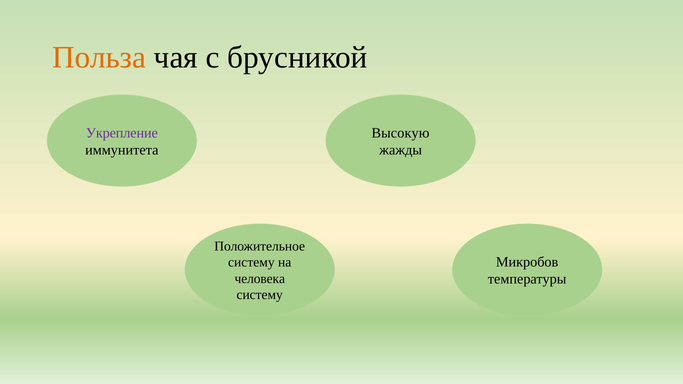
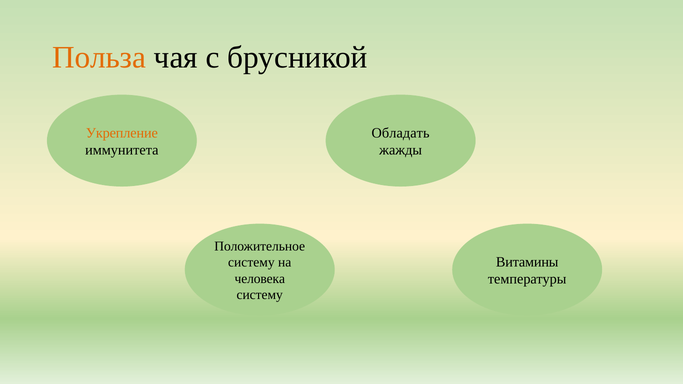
Укрепление colour: purple -> orange (122, 133)
Высокую: Высокую -> Обладать (401, 133)
Микробов: Микробов -> Витамины (527, 262)
